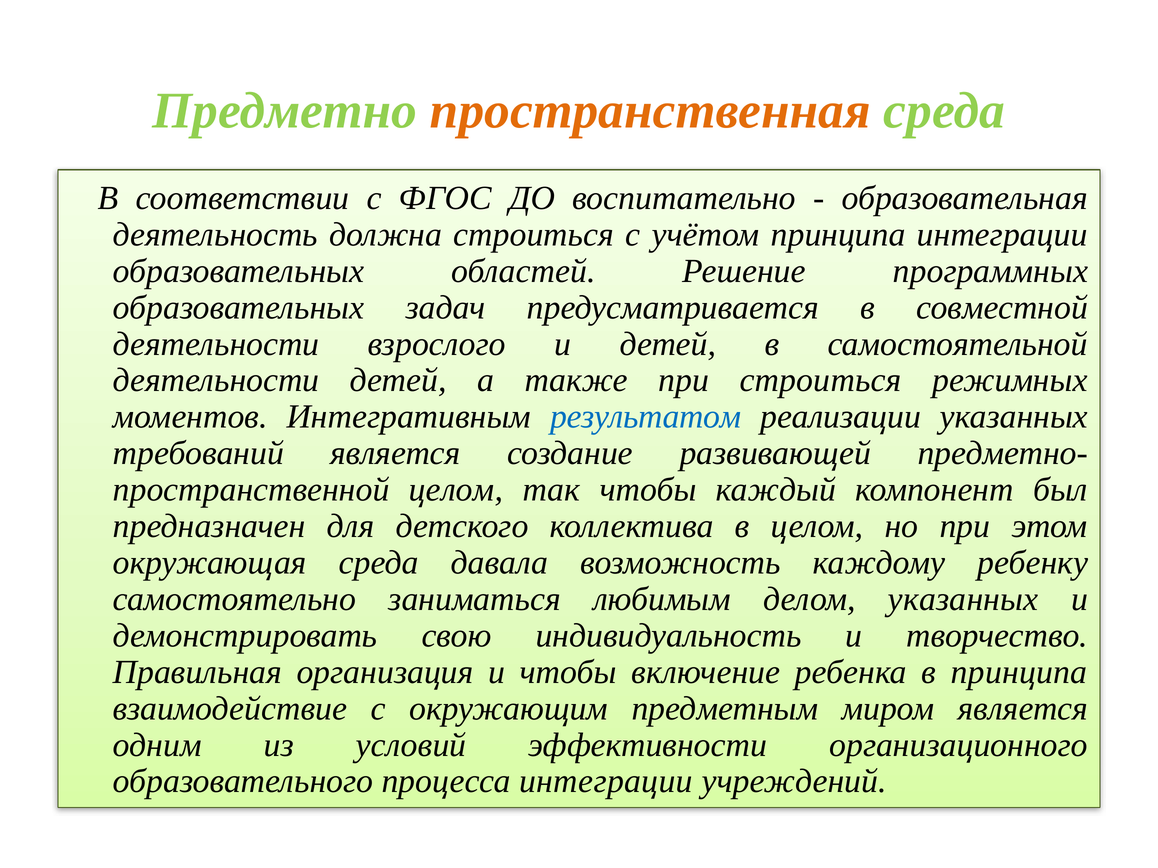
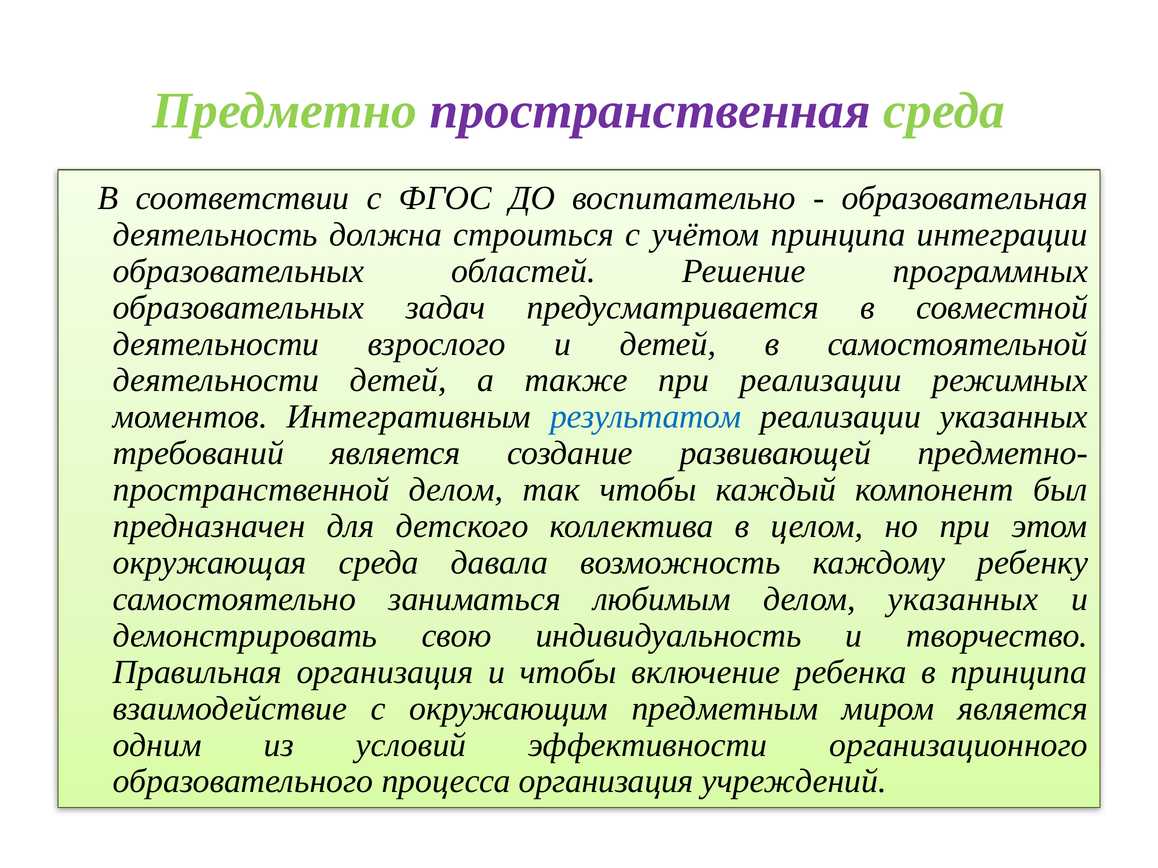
пространственная colour: orange -> purple (650, 111)
при строиться: строиться -> реализации (821, 381)
целом: целом -> делом (456, 490)
процесса интеграции: интеграции -> организация (606, 782)
